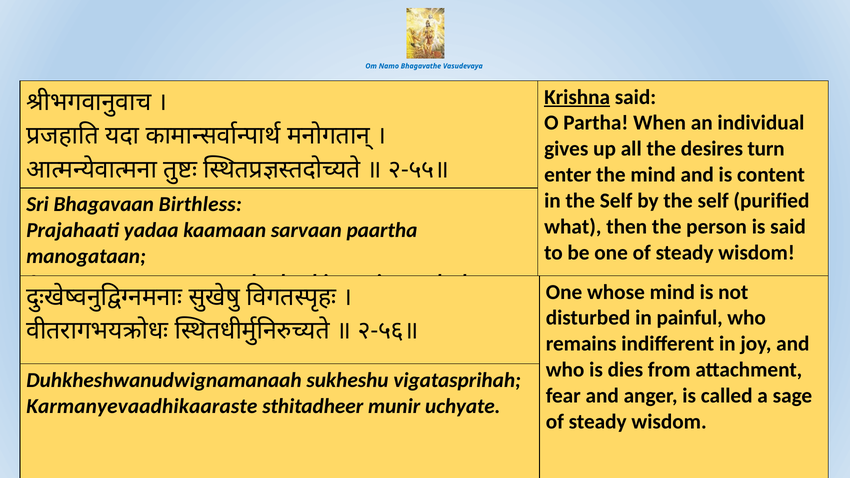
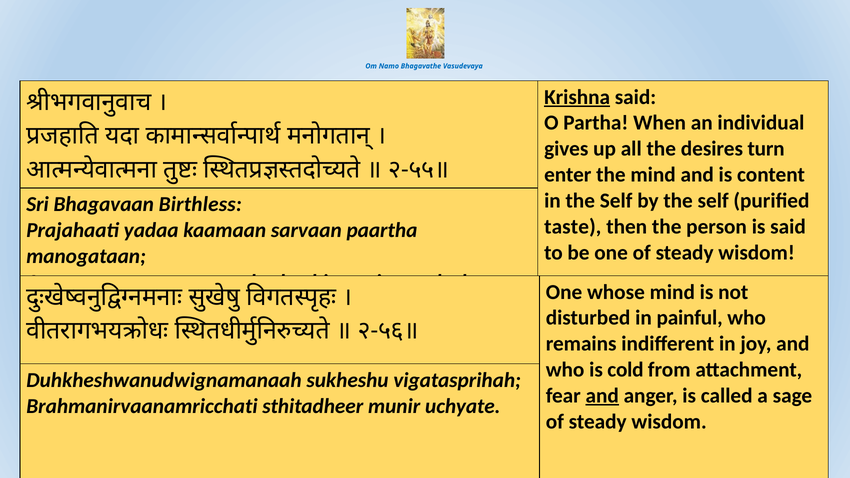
what: what -> taste (573, 227)
dies: dies -> cold (625, 370)
and underline: none -> present (602, 396)
Karmanyevaadhikaaraste: Karmanyevaadhikaaraste -> Brahmanirvaanamricchati (142, 406)
